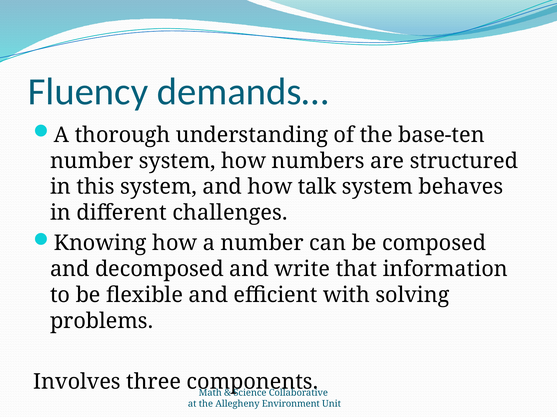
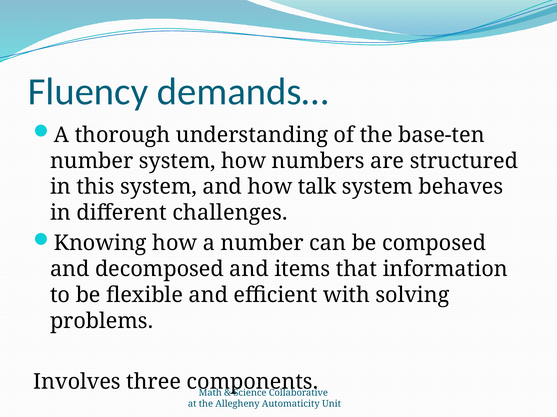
write: write -> items (302, 270)
Environment: Environment -> Automaticity (291, 404)
